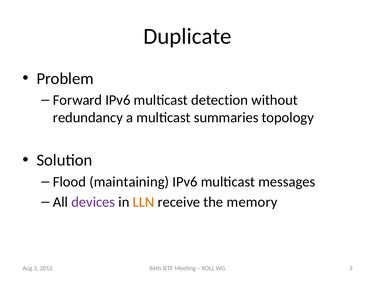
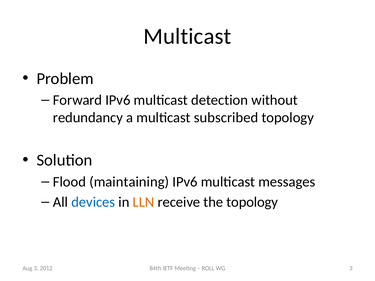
Duplicate: Duplicate -> Multicast (187, 36)
summaries: summaries -> subscribed (226, 118)
devices colour: purple -> blue (93, 202)
the memory: memory -> topology (252, 202)
